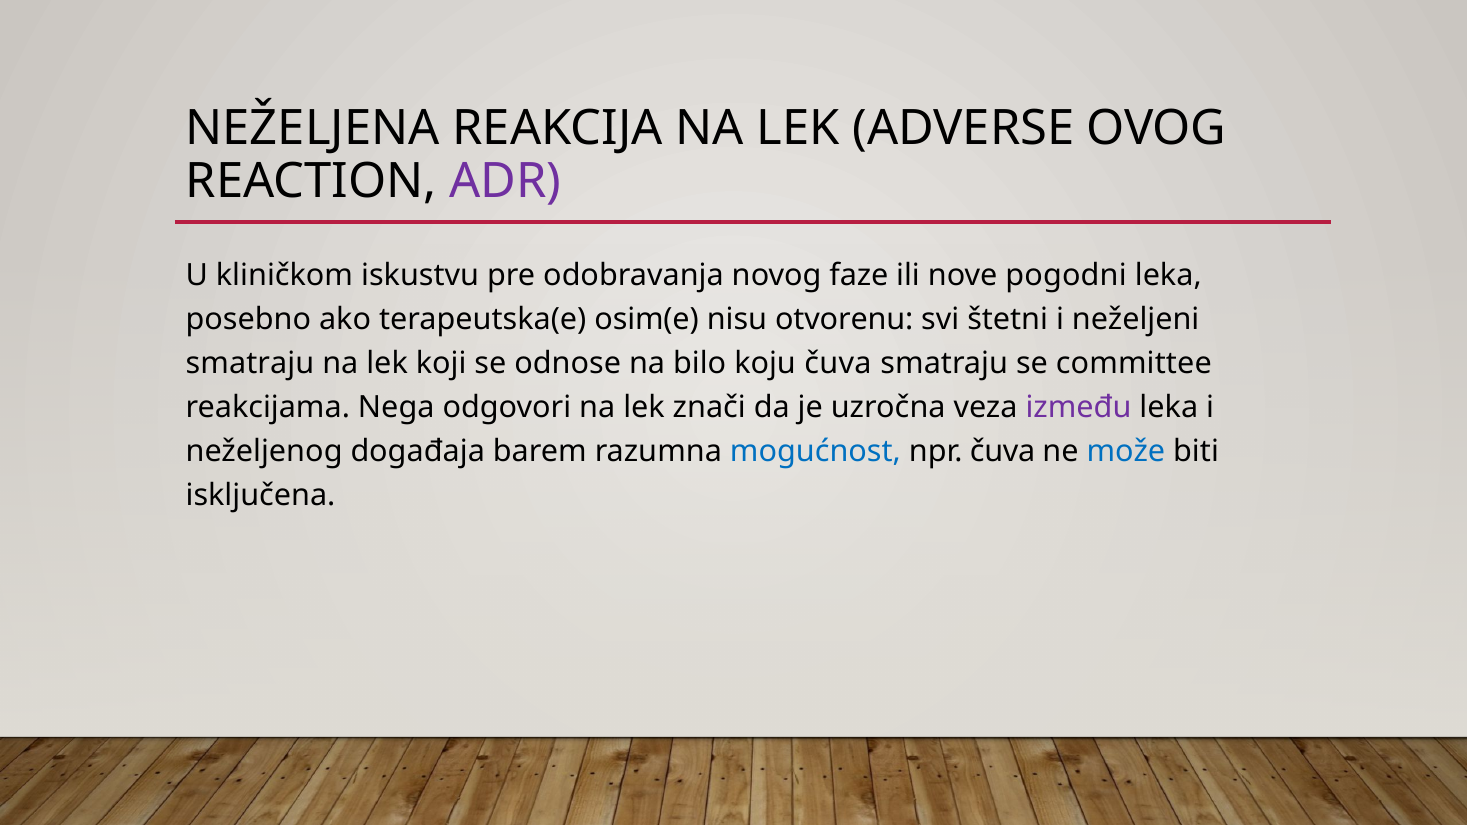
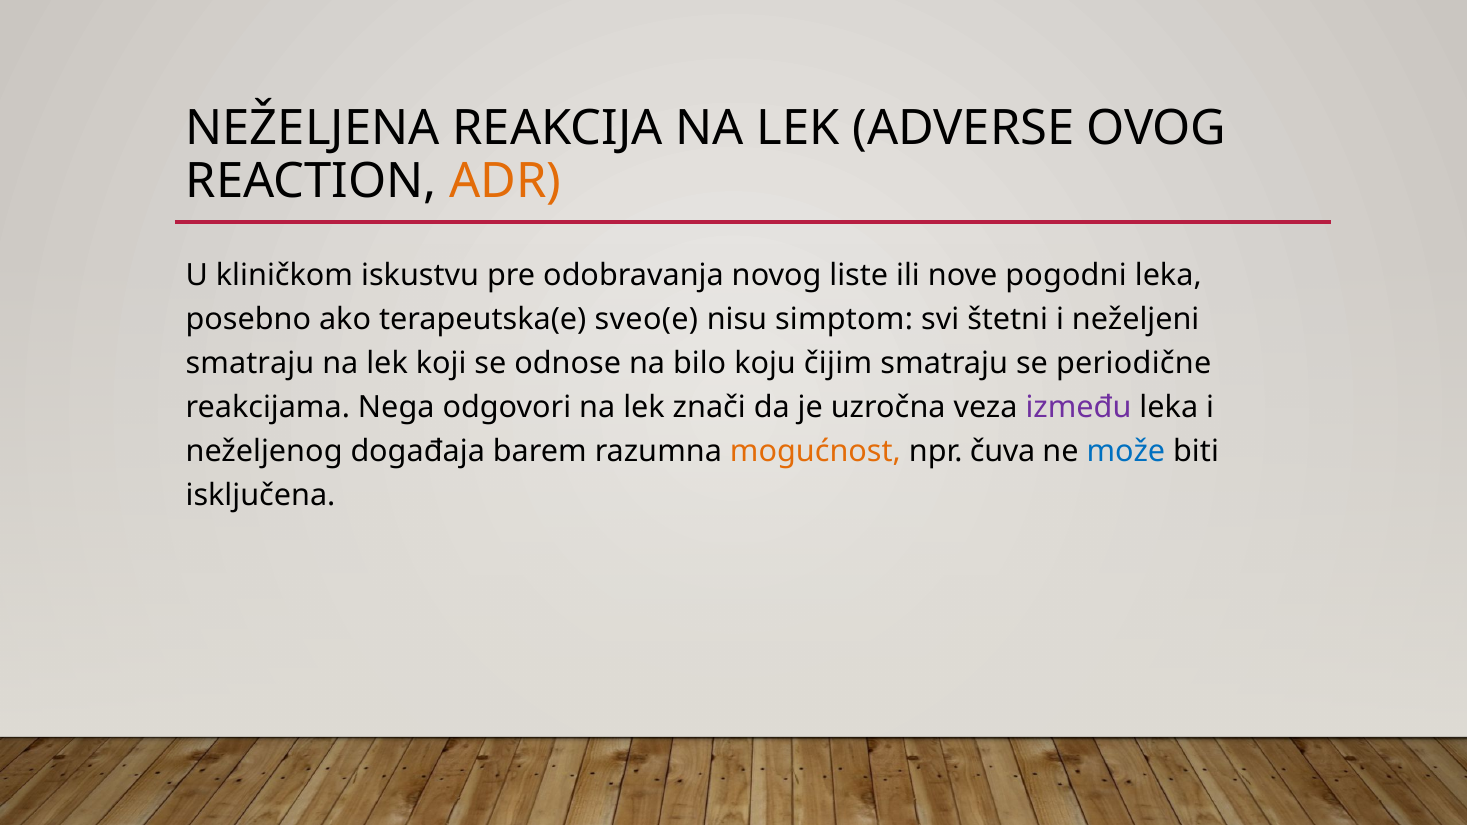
ADR colour: purple -> orange (505, 181)
faze: faze -> liste (859, 276)
osim(e: osim(e -> sveo(e (646, 320)
otvorenu: otvorenu -> simptom (844, 320)
koju čuva: čuva -> čijim (838, 364)
committee: committee -> periodične (1134, 364)
mogućnost colour: blue -> orange (815, 452)
